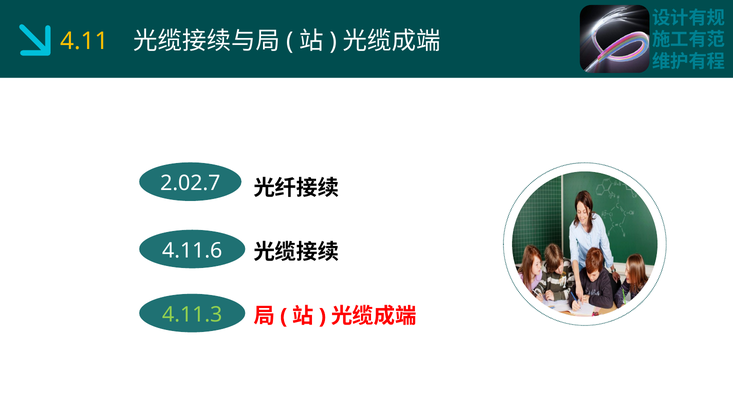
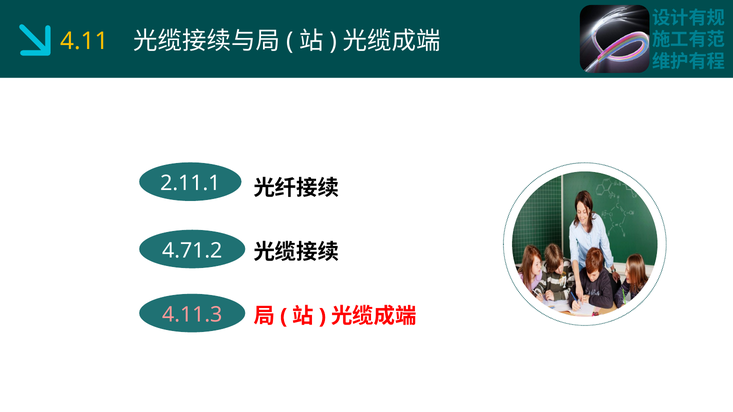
2.02.7: 2.02.7 -> 2.11.1 (190, 183)
4.11.6: 4.11.6 -> 4.71.2 (192, 251)
4.11.3 colour: light green -> pink (192, 315)
